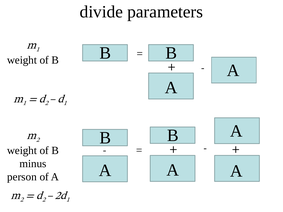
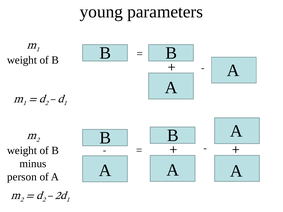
divide: divide -> young (101, 12)
